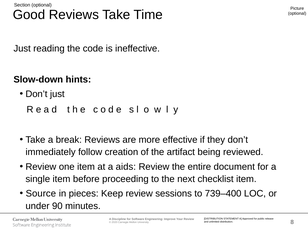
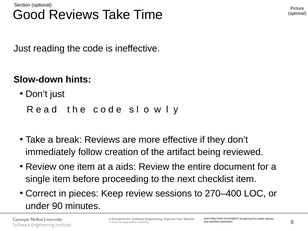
Source: Source -> Correct (41, 194)
739–400: 739–400 -> 270–400 (223, 194)
